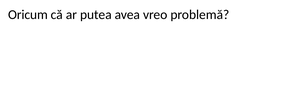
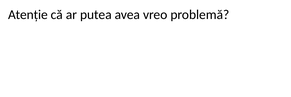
Oricum: Oricum -> Atenție (28, 15)
